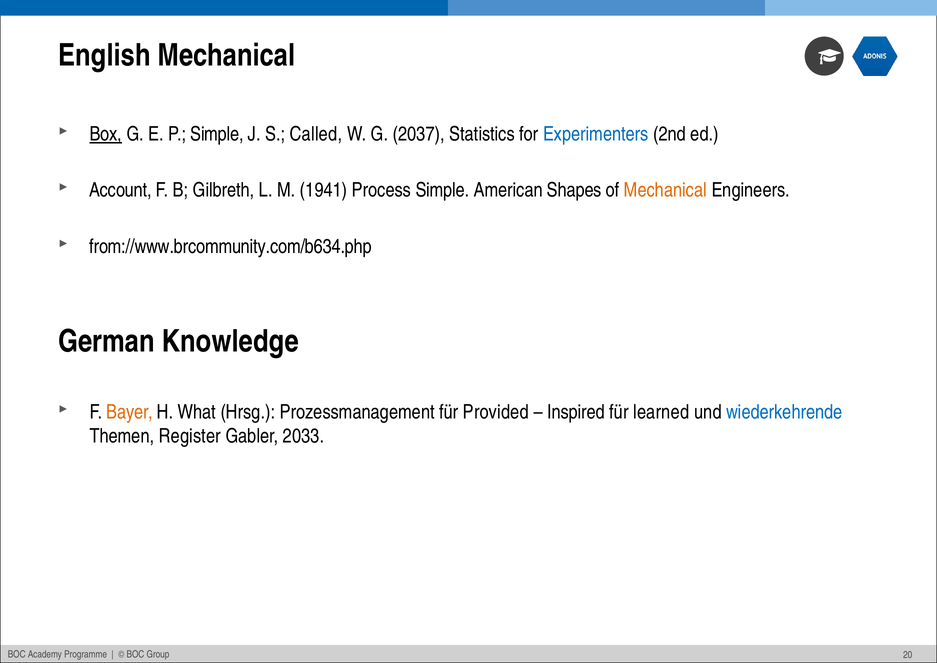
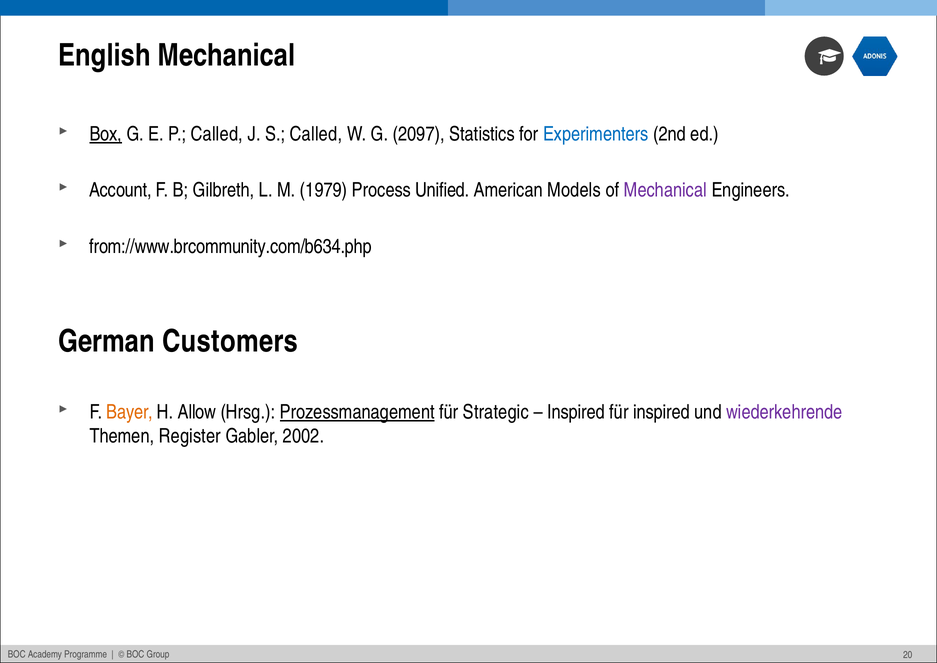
P Simple: Simple -> Called (217, 134)
2037: 2037 -> 2097 (419, 134)
1941: 1941 -> 1979 (324, 190)
Process Simple: Simple -> Unified (442, 190)
Shapes: Shapes -> Models (574, 190)
Mechanical colour: orange -> purple (665, 190)
Knowledge: Knowledge -> Customers (230, 341)
What: What -> Allow (197, 412)
Prozessmanagement underline: none -> present (357, 412)
Provided: Provided -> Strategic (496, 412)
für learned: learned -> inspired (661, 412)
wiederkehrende colour: blue -> purple (784, 412)
2033: 2033 -> 2002 (304, 436)
